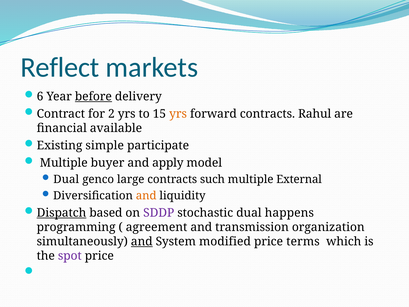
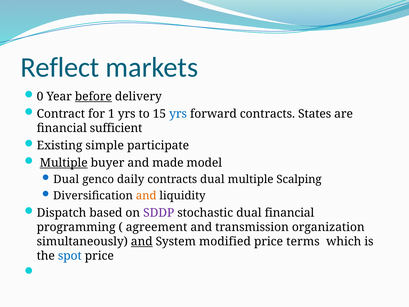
6: 6 -> 0 (40, 97)
2: 2 -> 1 (111, 114)
yrs colour: orange -> blue (178, 114)
Rahul: Rahul -> States (315, 114)
available: available -> sufficient (116, 128)
Multiple underline: none -> present (64, 163)
apply: apply -> made (168, 163)
large: large -> daily (131, 179)
contracts such: such -> dual (212, 179)
External: External -> Scalping (299, 179)
Dispatch underline: present -> none (61, 213)
dual happens: happens -> financial (289, 213)
spot colour: purple -> blue (70, 256)
